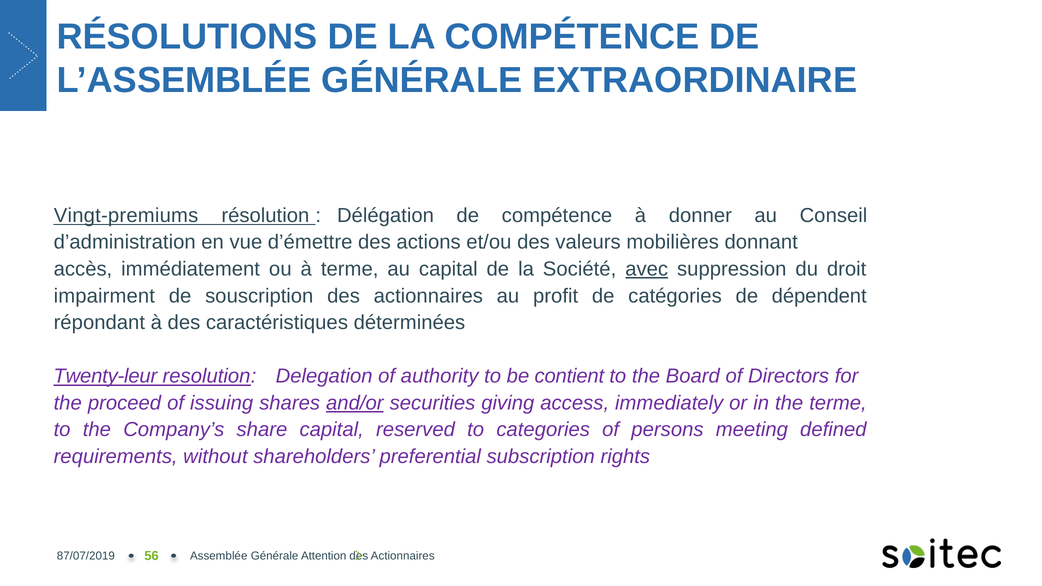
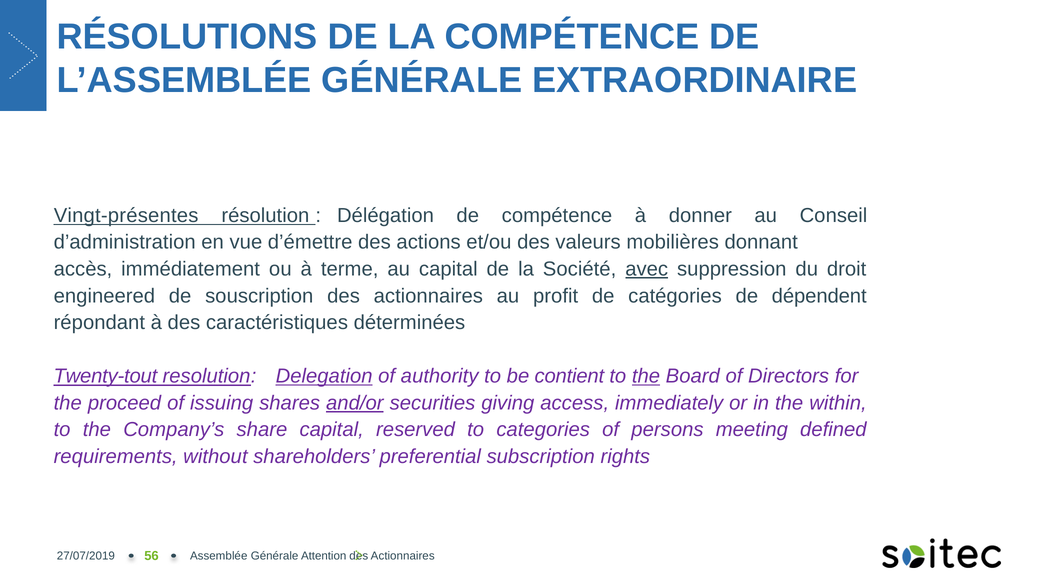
Vingt-premiums: Vingt-premiums -> Vingt-présentes (126, 216)
impairment: impairment -> engineered (104, 296)
Twenty-leur: Twenty-leur -> Twenty-tout (105, 376)
Delegation underline: none -> present (324, 376)
the underline: none -> present (646, 376)
the terme: terme -> within (838, 403)
87/07/2019: 87/07/2019 -> 27/07/2019 (86, 556)
